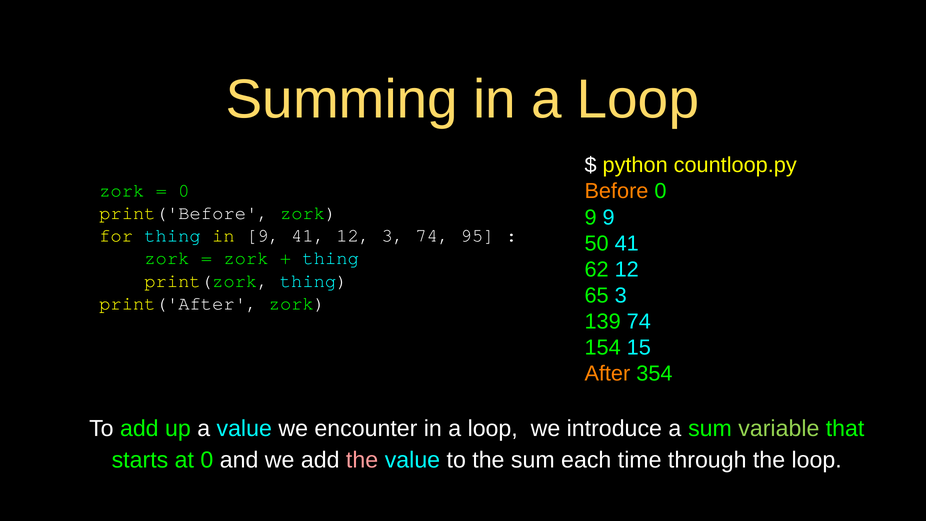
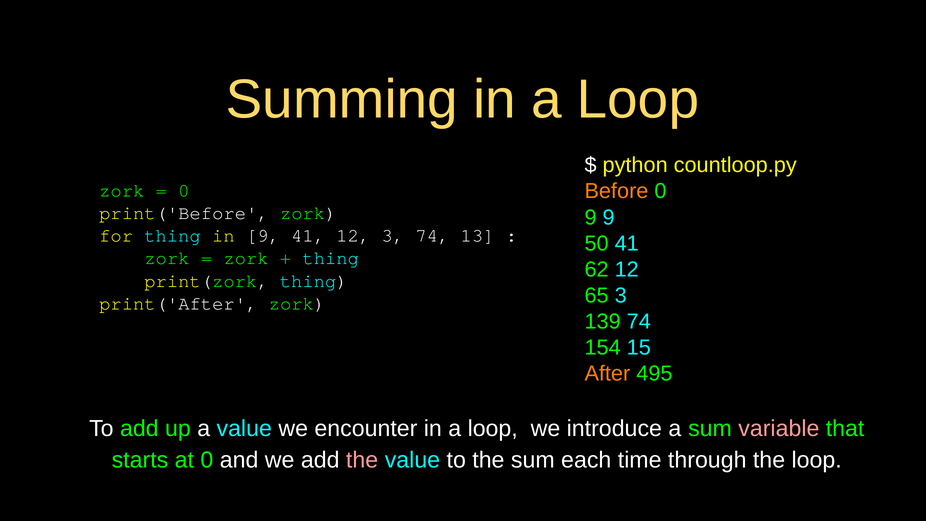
95: 95 -> 13 (478, 236)
354: 354 -> 495 (654, 374)
variable colour: light green -> pink (779, 428)
